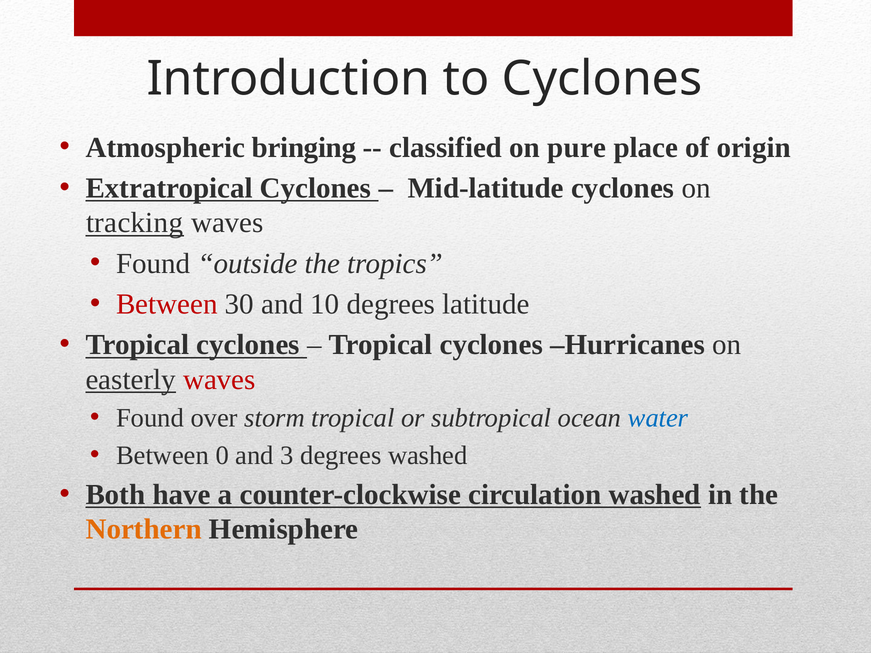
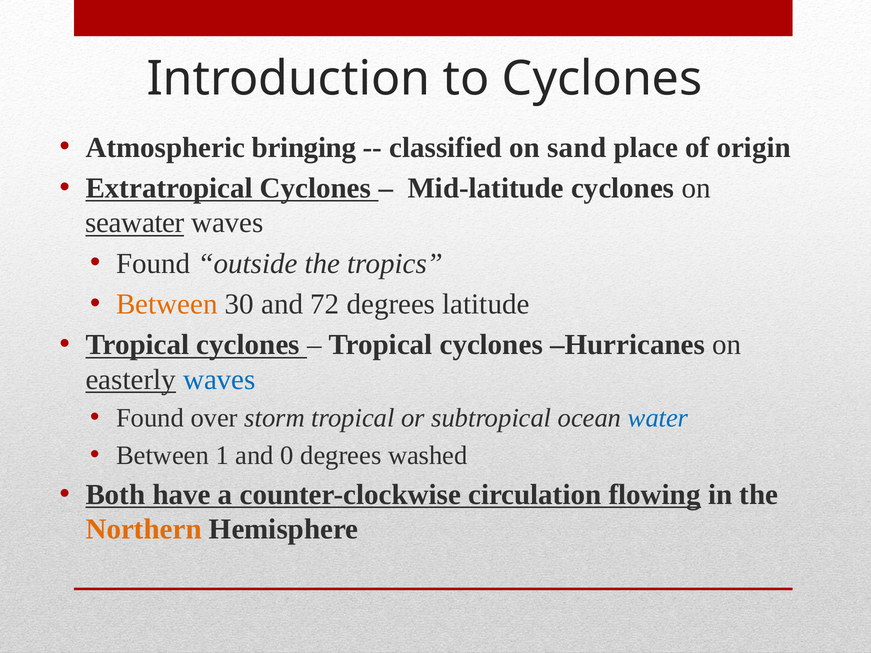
pure: pure -> sand (577, 148)
tracking: tracking -> seawater (135, 223)
Between colour: red -> orange (167, 304)
10: 10 -> 72 (325, 304)
waves colour: red -> blue (219, 380)
0: 0 -> 1 (222, 455)
3: 3 -> 0 (287, 455)
circulation washed: washed -> flowing (655, 495)
